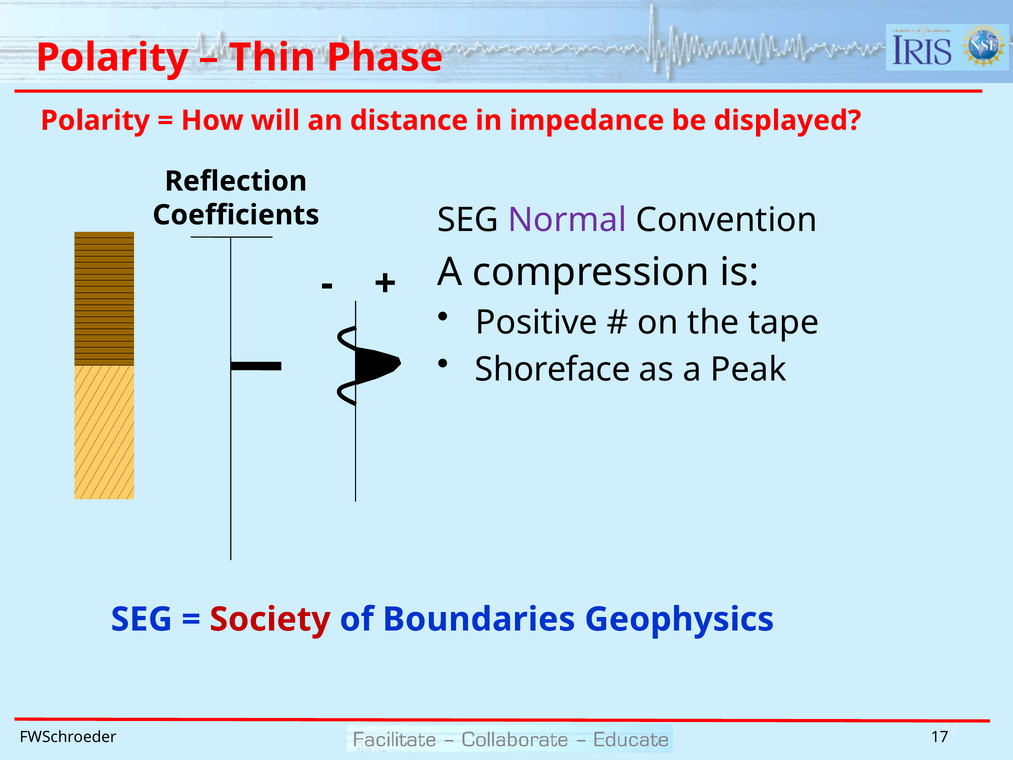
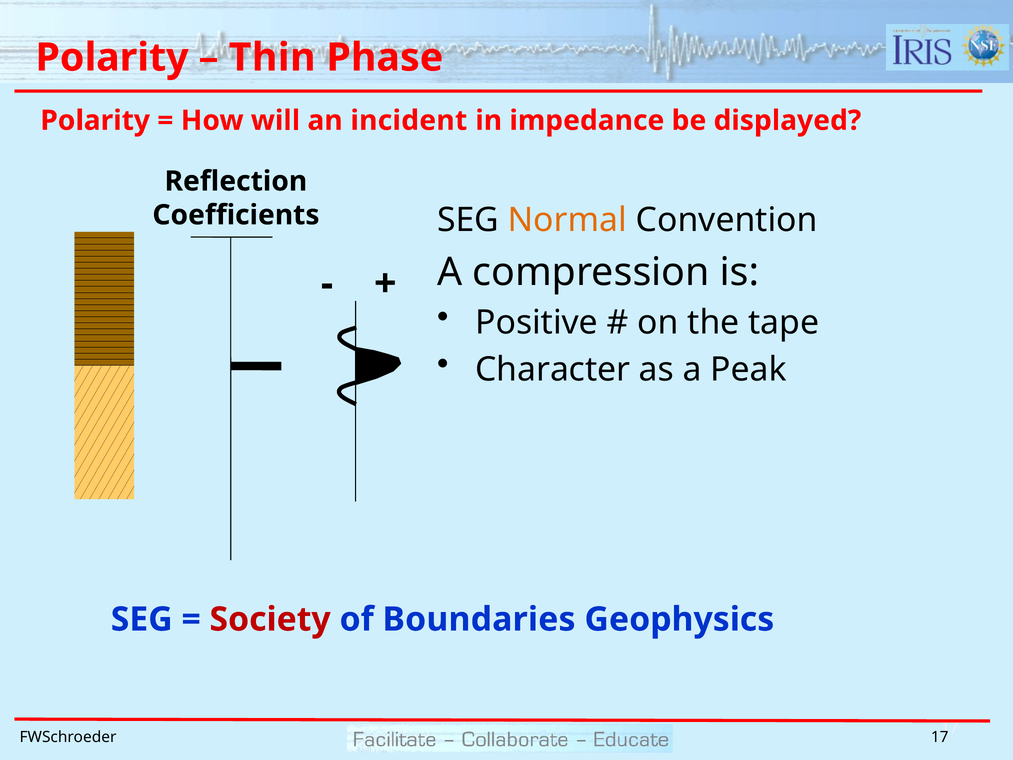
distance: distance -> incident (409, 121)
Normal colour: purple -> orange (567, 220)
Shoreface: Shoreface -> Character (553, 370)
